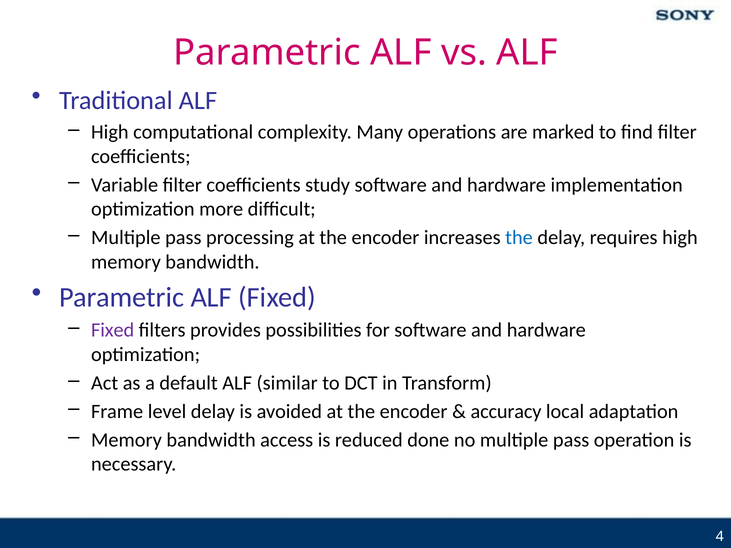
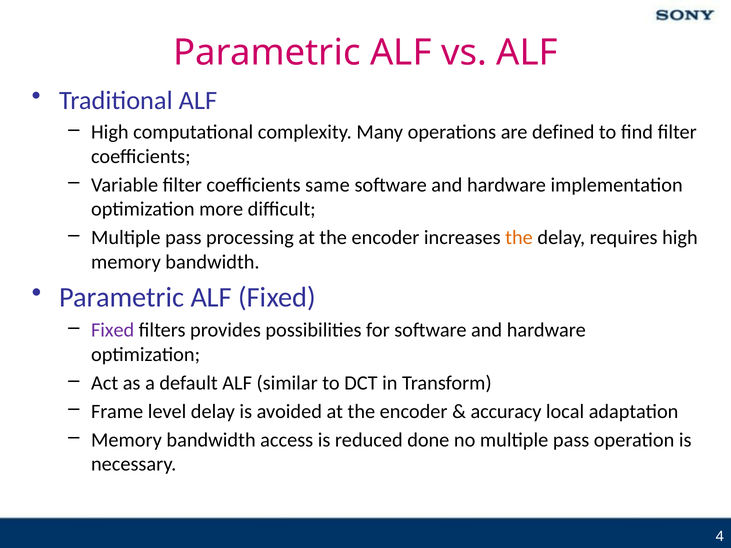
marked: marked -> defined (563, 132)
study: study -> same (327, 185)
the colour: blue -> orange (519, 238)
